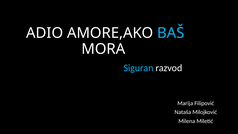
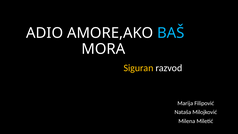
Siguran colour: light blue -> yellow (138, 68)
